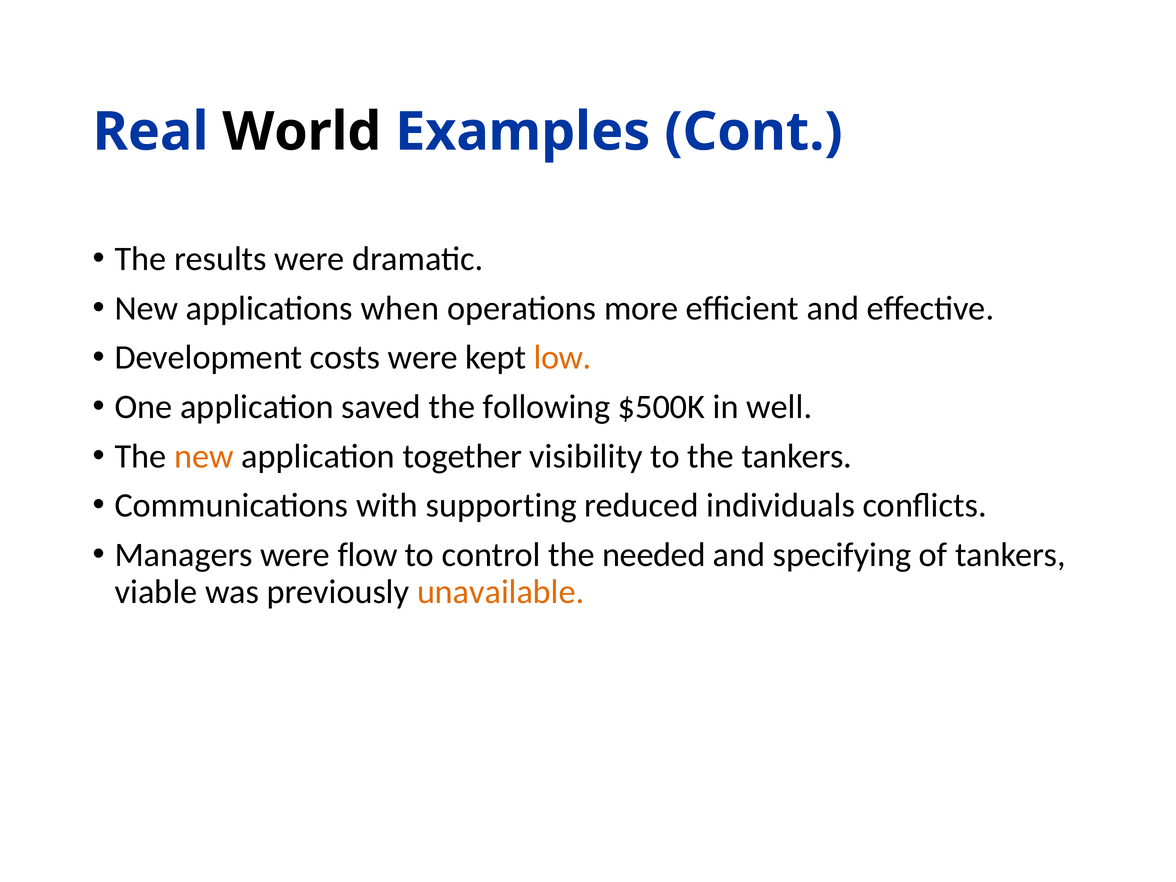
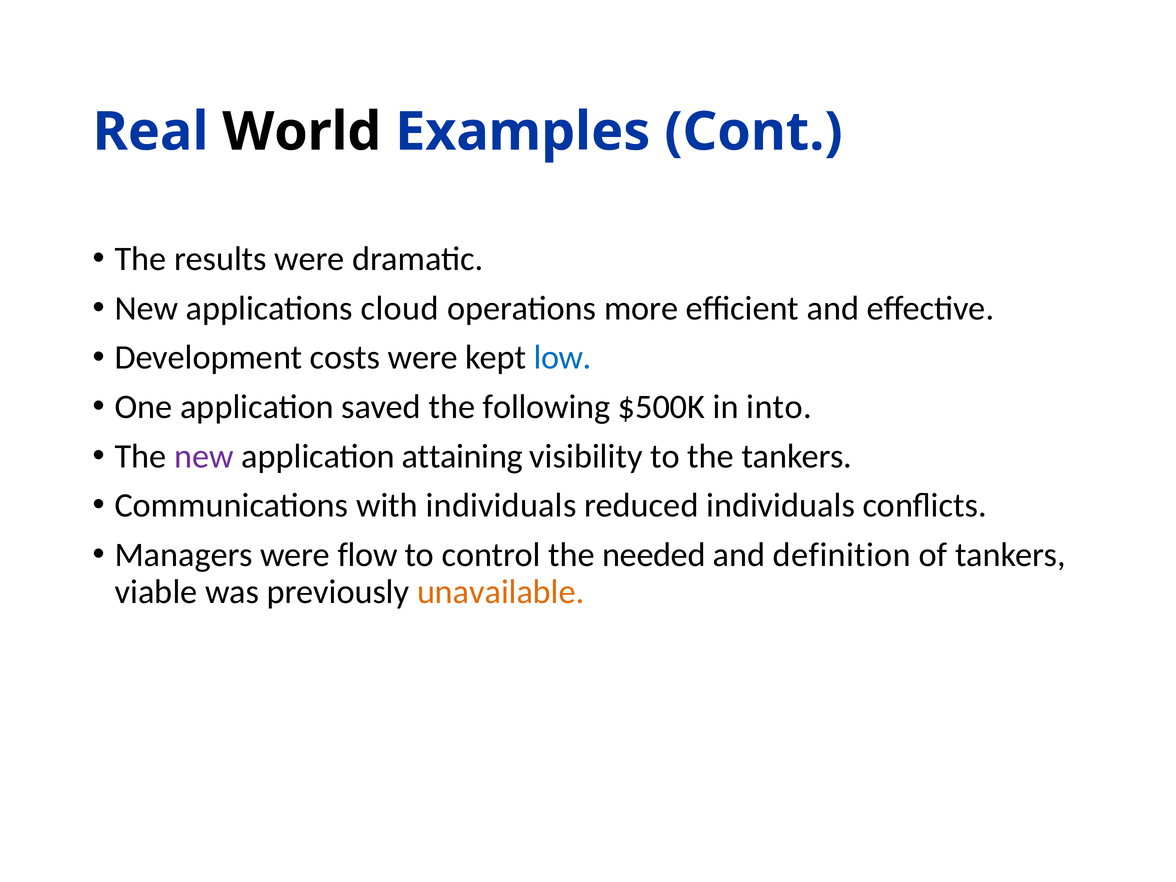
when: when -> cloud (400, 308)
low colour: orange -> blue (563, 358)
well: well -> into (779, 407)
new colour: orange -> purple (204, 456)
together: together -> attaining (462, 456)
with supporting: supporting -> individuals (501, 506)
specifying: specifying -> definition (842, 555)
